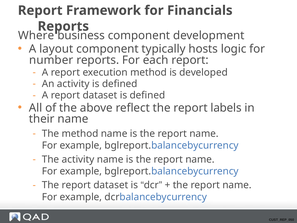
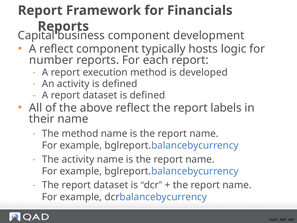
Where: Where -> Capital (36, 35)
A layout: layout -> reflect (56, 49)
